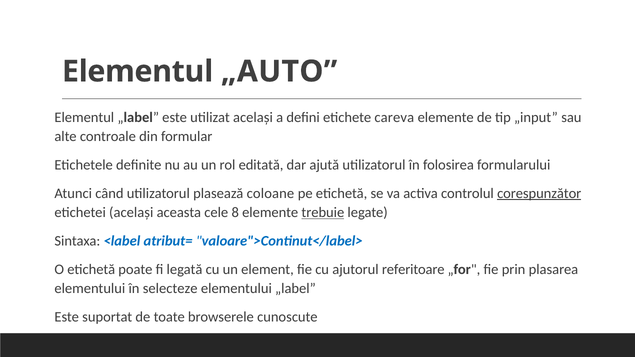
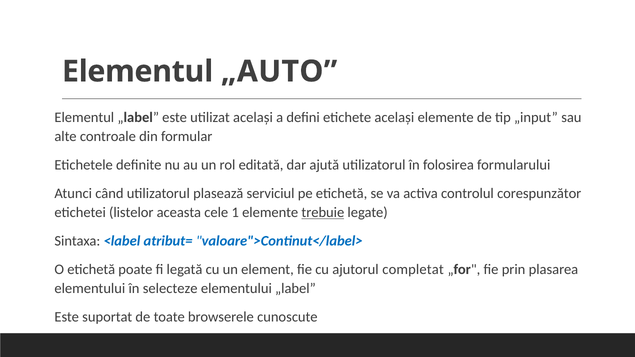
etichete careva: careva -> același (394, 117)
coloane: coloane -> serviciul (271, 193)
corespunzător underline: present -> none (539, 193)
etichetei același: același -> listelor (131, 213)
8: 8 -> 1 (235, 213)
referitoare: referitoare -> completat (413, 270)
